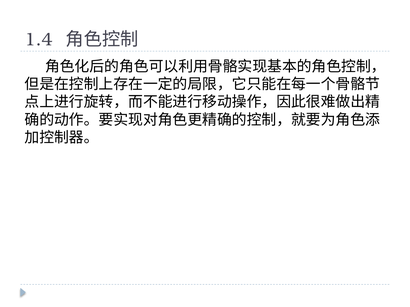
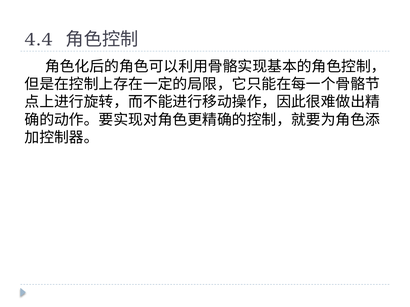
1.4: 1.4 -> 4.4 (39, 40)
